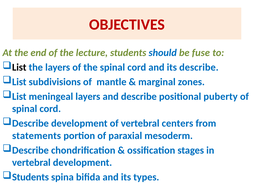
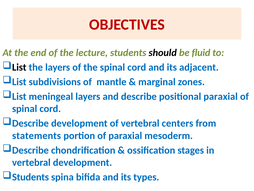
should colour: blue -> black (163, 53)
fuse: fuse -> fluid (201, 53)
its describe: describe -> adjacent (199, 67)
positional puberty: puberty -> paraxial (221, 96)
